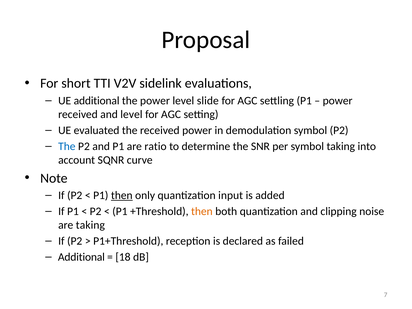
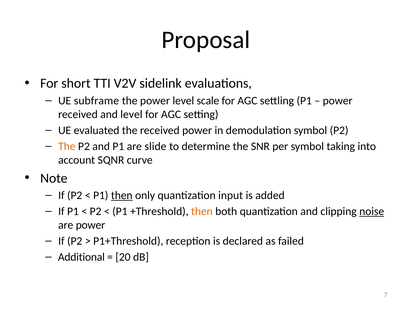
UE additional: additional -> subframe (96, 101)
slide: slide -> scale (208, 101)
The colour: blue -> orange (67, 146)
ratio: ratio -> slide (155, 146)
noise underline: none -> present (372, 211)
are taking: taking -> power (90, 225)
18: 18 -> 20 (123, 257)
